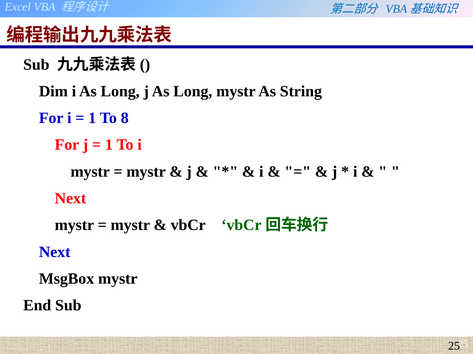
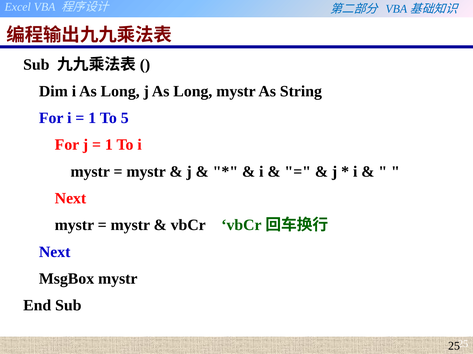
8: 8 -> 5 (125, 118)
